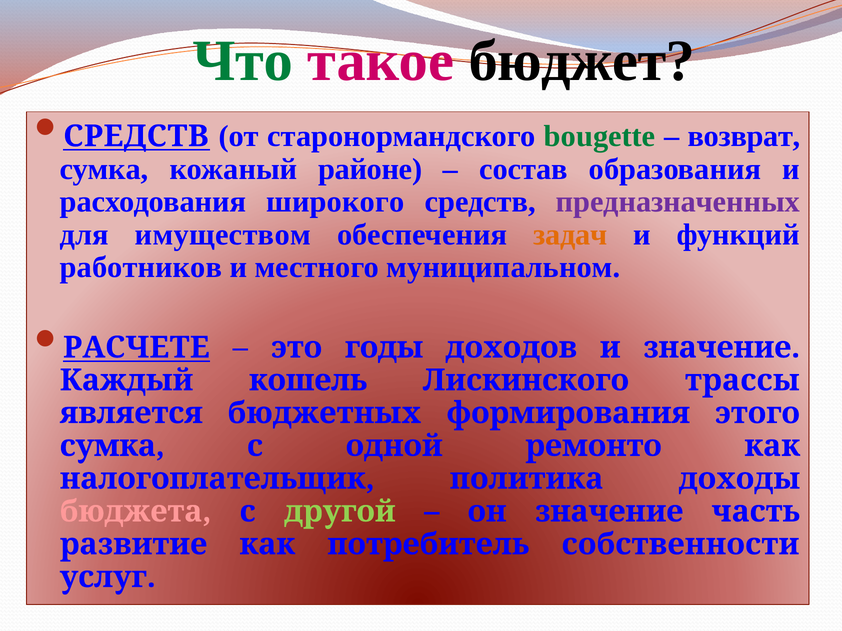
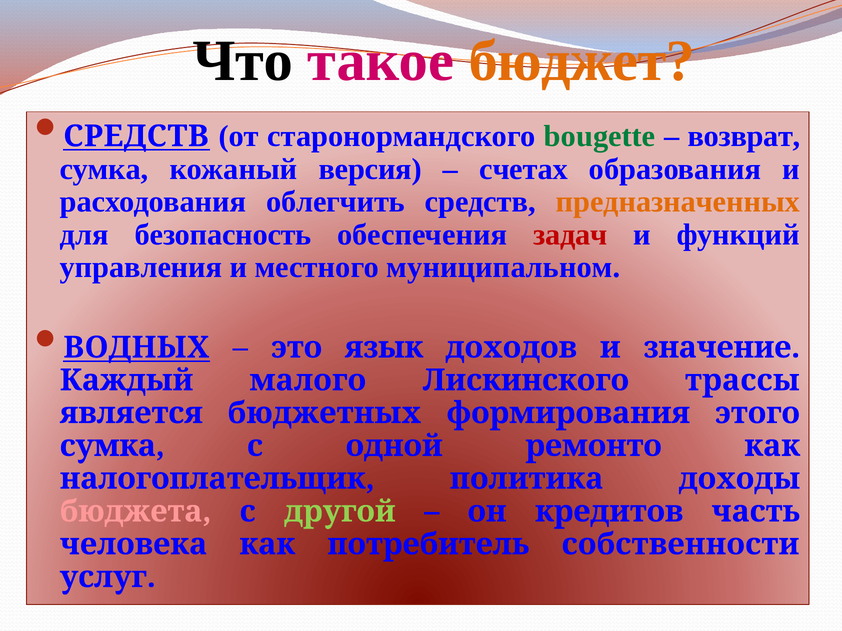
Что colour: green -> black (243, 61)
бюджет colour: black -> orange (582, 61)
районе: районе -> версия (370, 169)
состав: состав -> счетах (524, 169)
широкого: широкого -> облегчить (336, 202)
предназначенных colour: purple -> orange (678, 202)
имуществом: имуществом -> безопасность (223, 235)
задач colour: orange -> red (570, 235)
работников: работников -> управления (141, 268)
РАСЧЕТЕ: РАСЧЕТЕ -> ВОДНЫХ (136, 348)
годы: годы -> язык (384, 348)
кошель: кошель -> малого (308, 381)
он значение: значение -> кредитов (609, 512)
развитие: развитие -> человека (134, 545)
